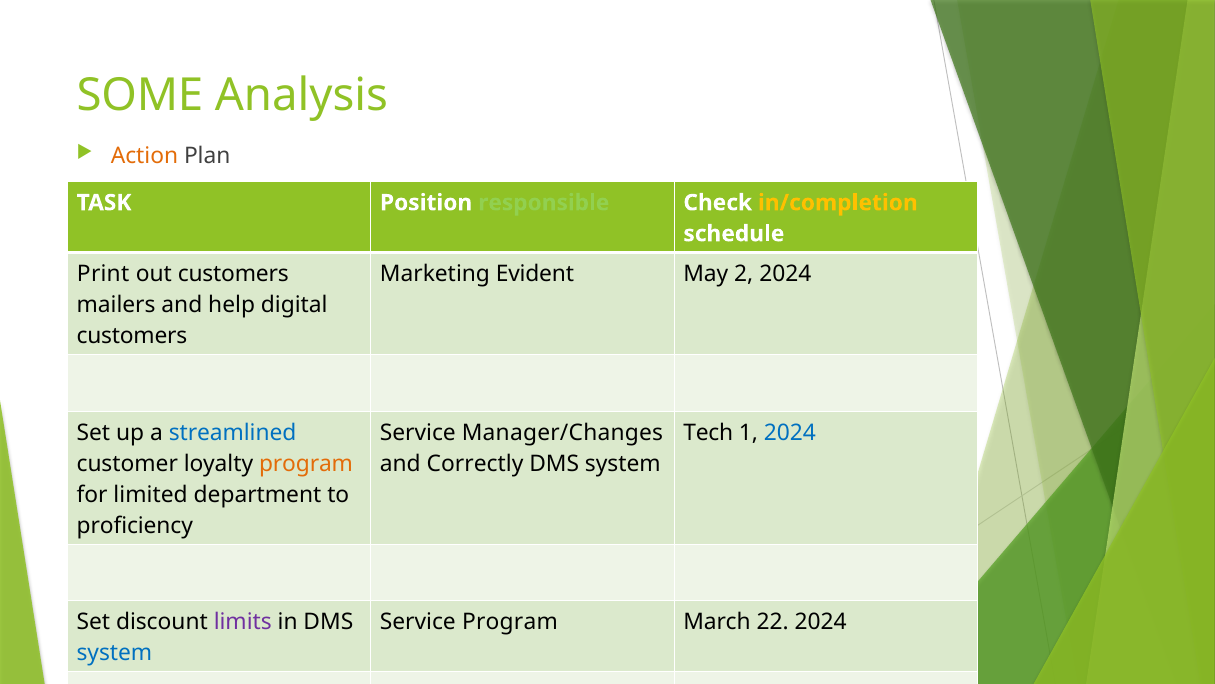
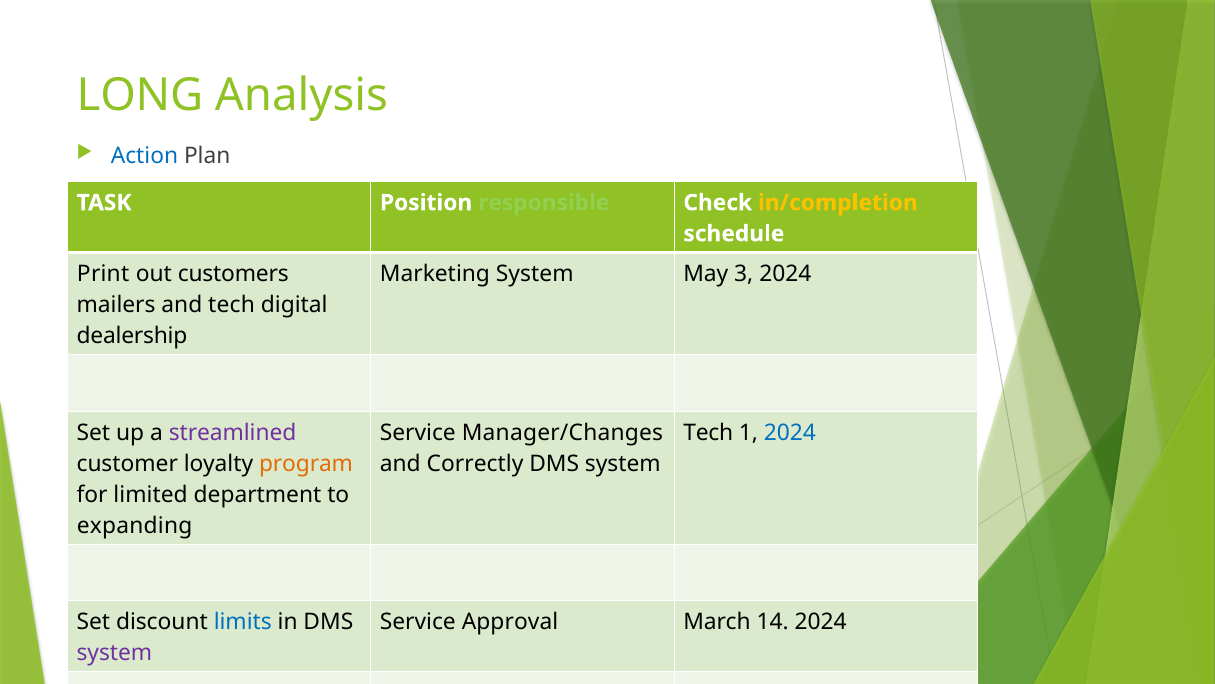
SOME: SOME -> LONG (140, 96)
Action colour: orange -> blue (144, 156)
Marketing Evident: Evident -> System (535, 274)
2: 2 -> 3 (744, 274)
and help: help -> tech (232, 305)
customers: customers -> dealership (132, 336)
streamlined colour: blue -> purple (233, 432)
proficiency: proficiency -> expanding (135, 525)
limits colour: purple -> blue (243, 622)
Service Program: Program -> Approval (510, 622)
22: 22 -> 14 (773, 622)
system colour: blue -> purple (114, 653)
